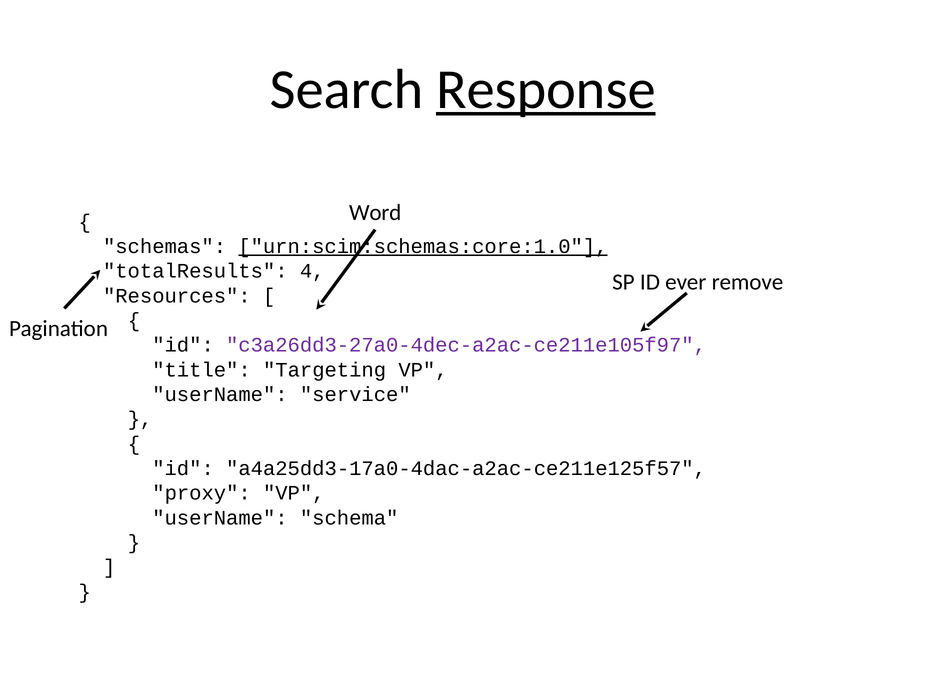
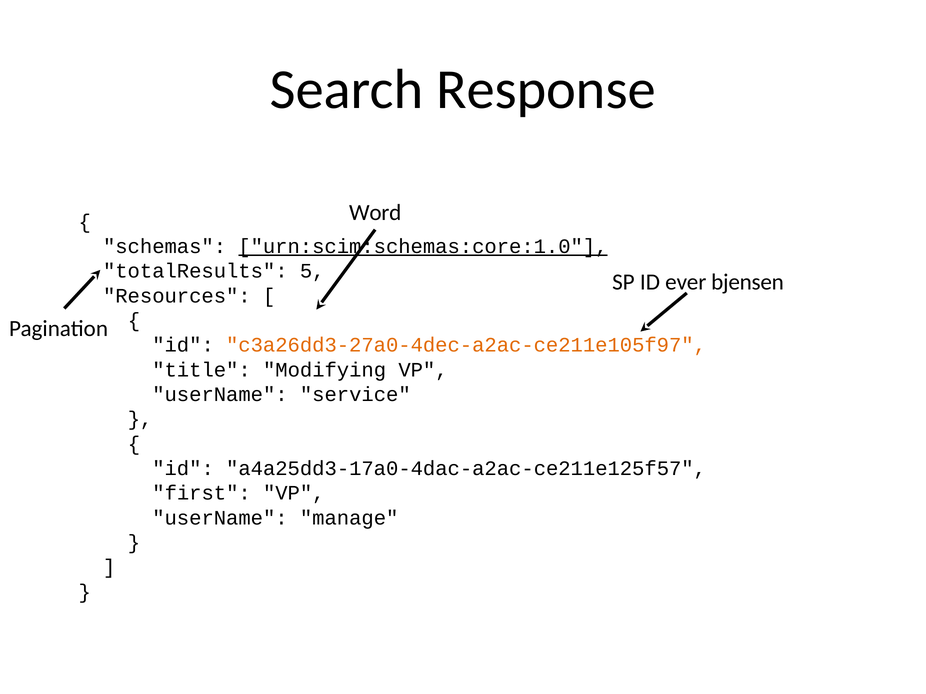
Response underline: present -> none (546, 90)
4: 4 -> 5 (312, 271)
remove: remove -> bjensen (748, 282)
c3a26dd3-27a0-4dec-a2ac-ce211e105f97 colour: purple -> orange (466, 345)
Targeting: Targeting -> Modifying (325, 370)
proxy: proxy -> first (202, 493)
schema: schema -> manage (349, 518)
